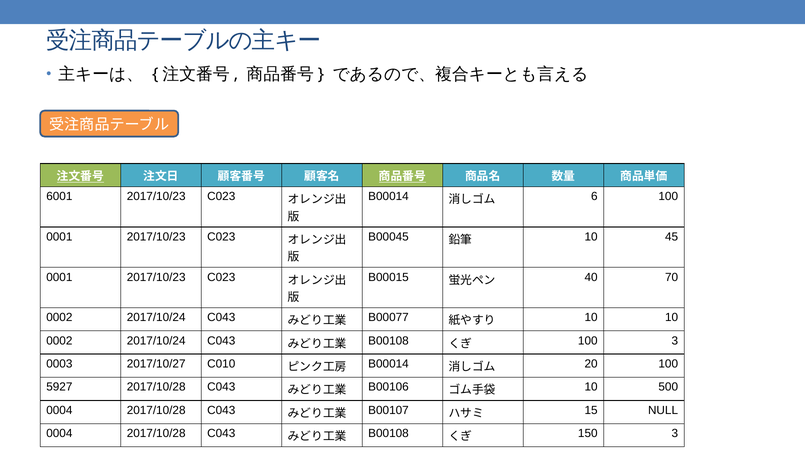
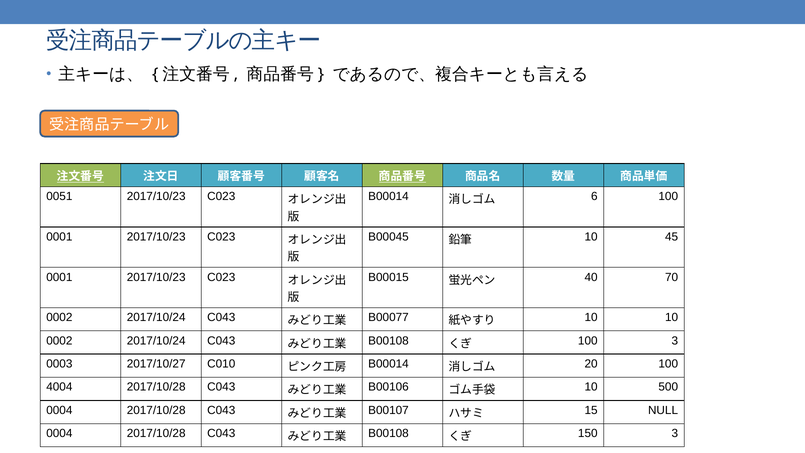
6001: 6001 -> 0051 (59, 197)
5927: 5927 -> 4004 (59, 387)
